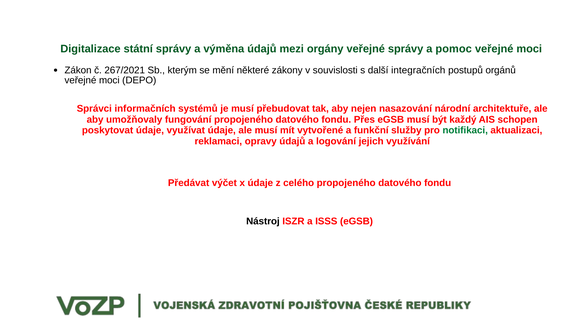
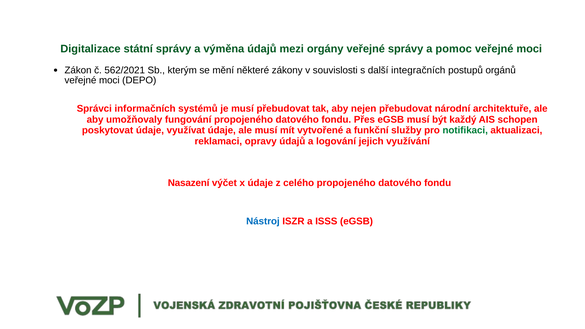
267/2021: 267/2021 -> 562/2021 (125, 70)
nejen nasazování: nasazování -> přebudovat (406, 109)
Předávat: Předávat -> Nasazení (189, 183)
Nástroj colour: black -> blue (263, 221)
